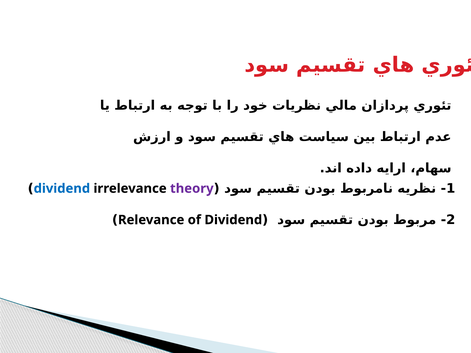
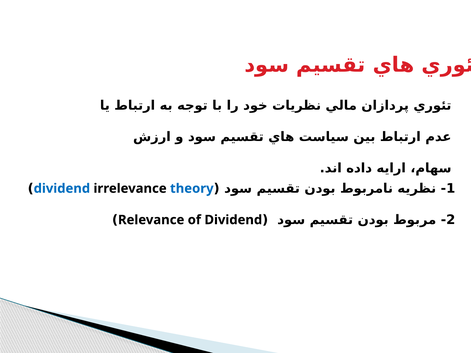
theory colour: purple -> blue (192, 189)
